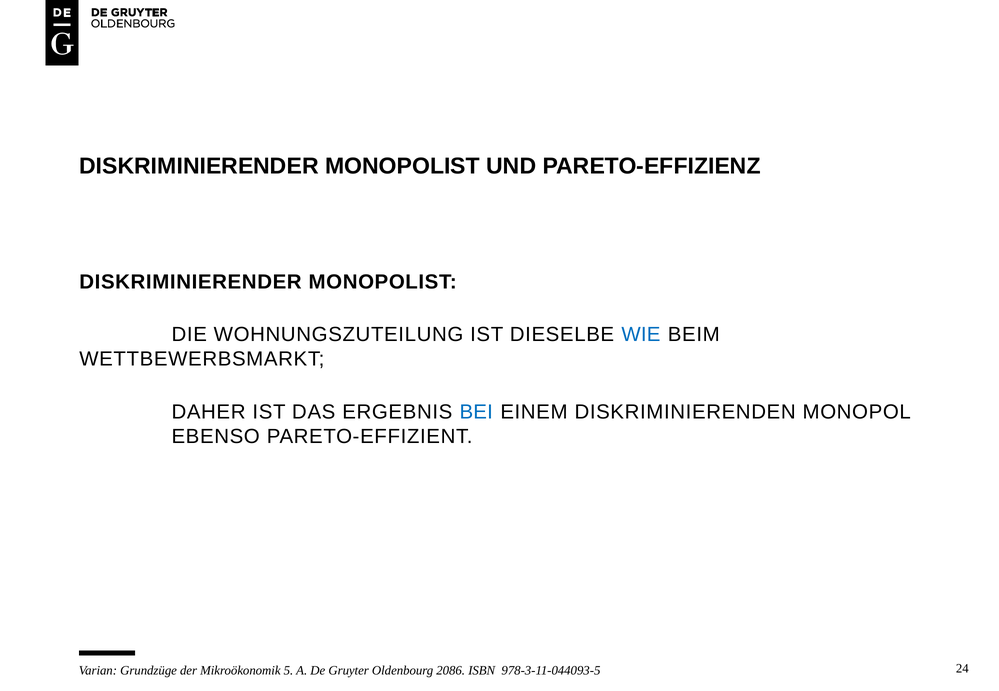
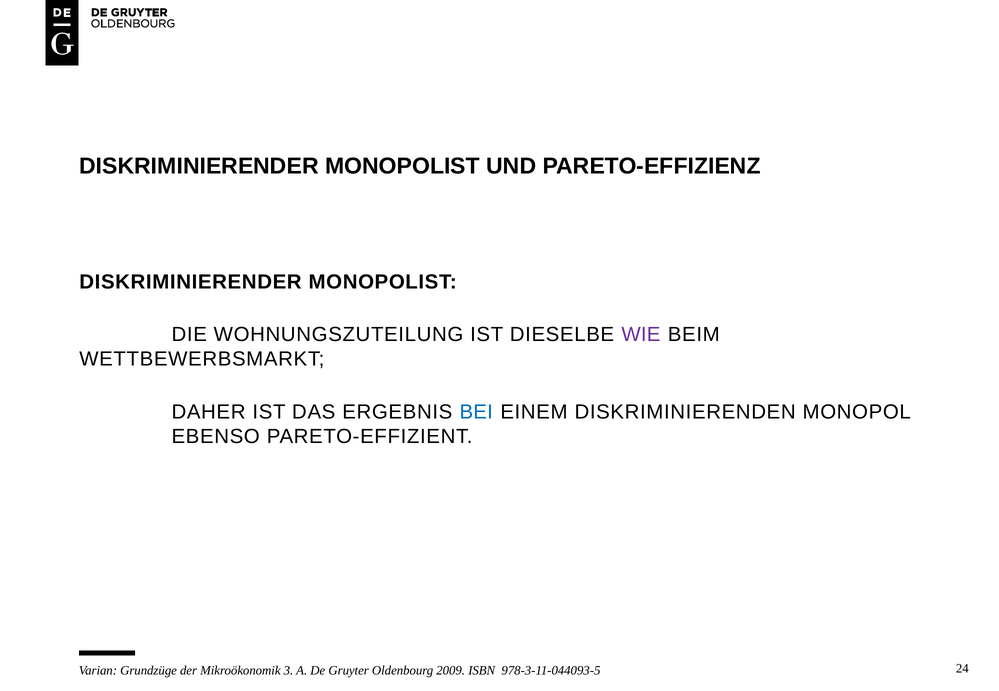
WIE colour: blue -> purple (641, 335)
5: 5 -> 3 (288, 671)
2086: 2086 -> 2009 (451, 671)
